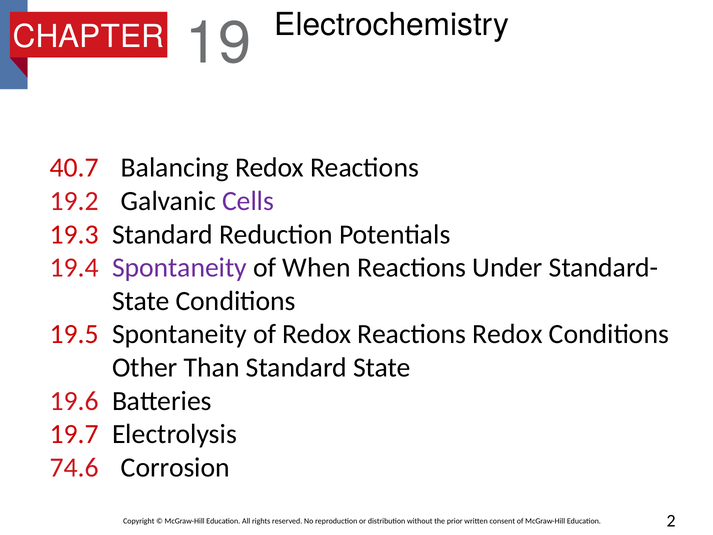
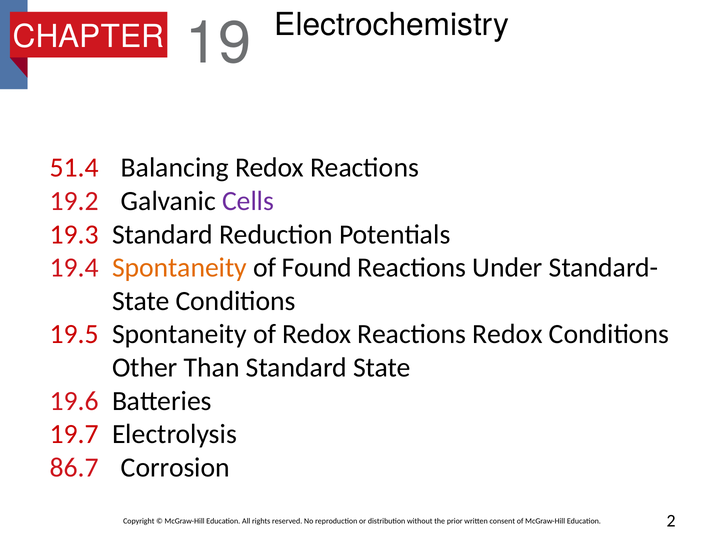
40.7: 40.7 -> 51.4 (74, 168)
Spontaneity colour: purple -> orange (179, 268)
When: When -> Found (317, 268)
74.6: 74.6 -> 86.7 (74, 467)
